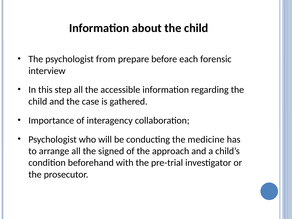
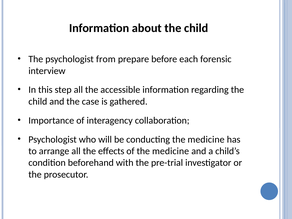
signed: signed -> effects (111, 151)
of the approach: approach -> medicine (171, 151)
